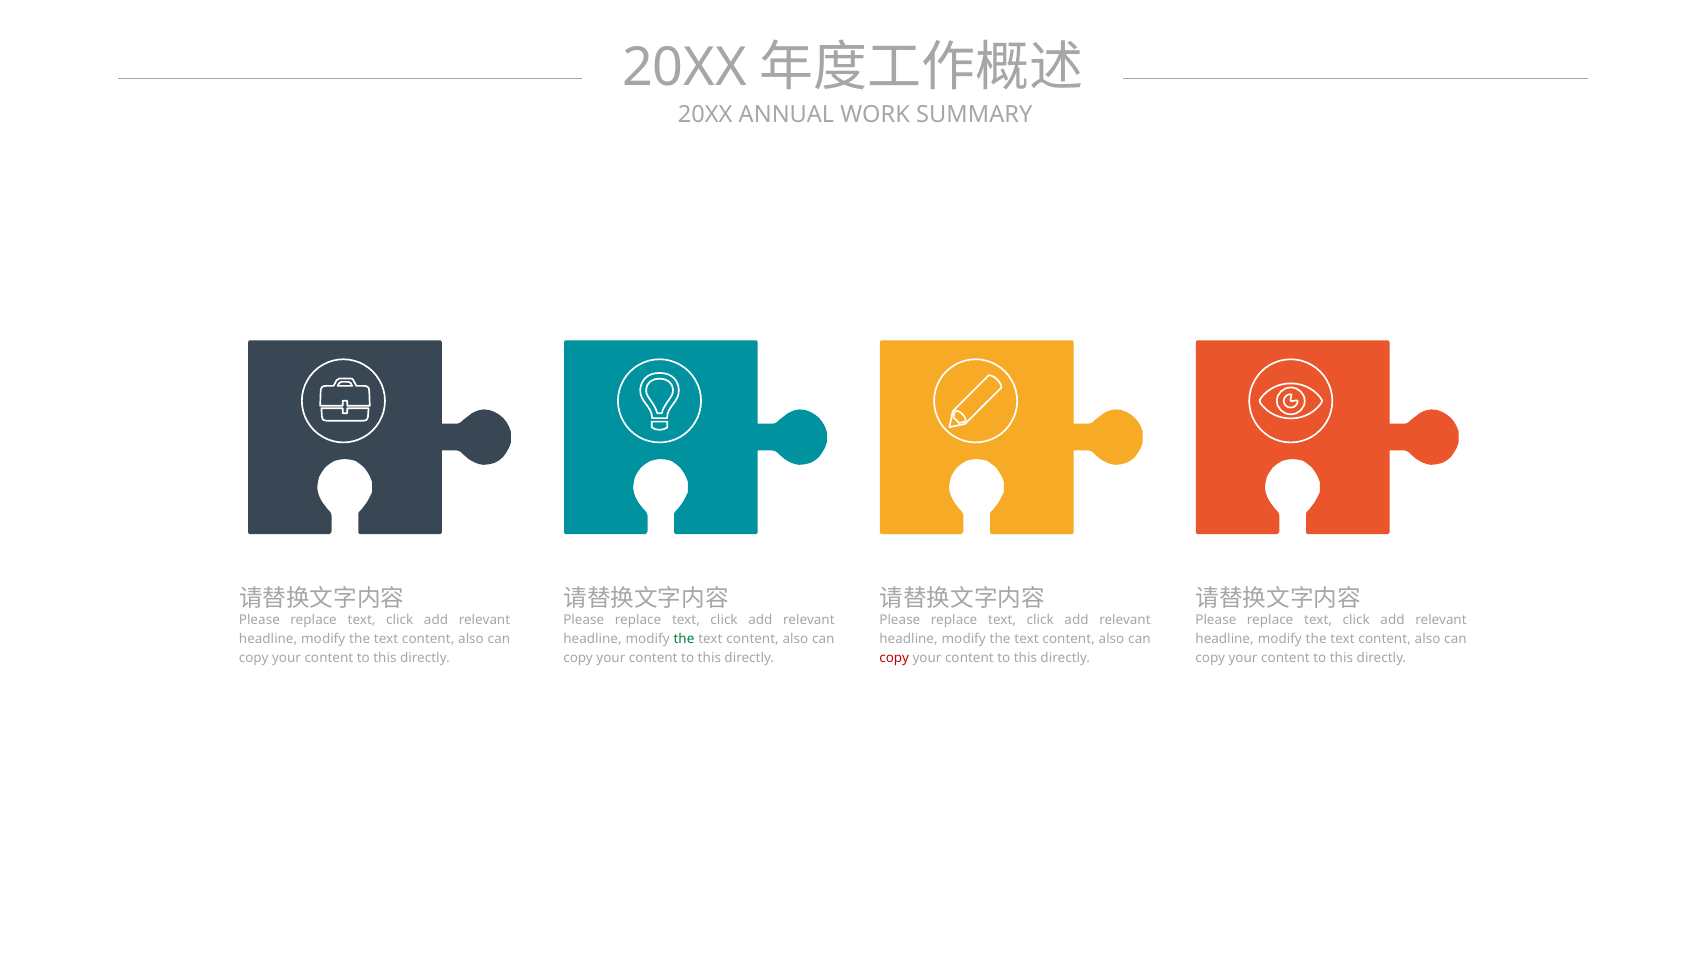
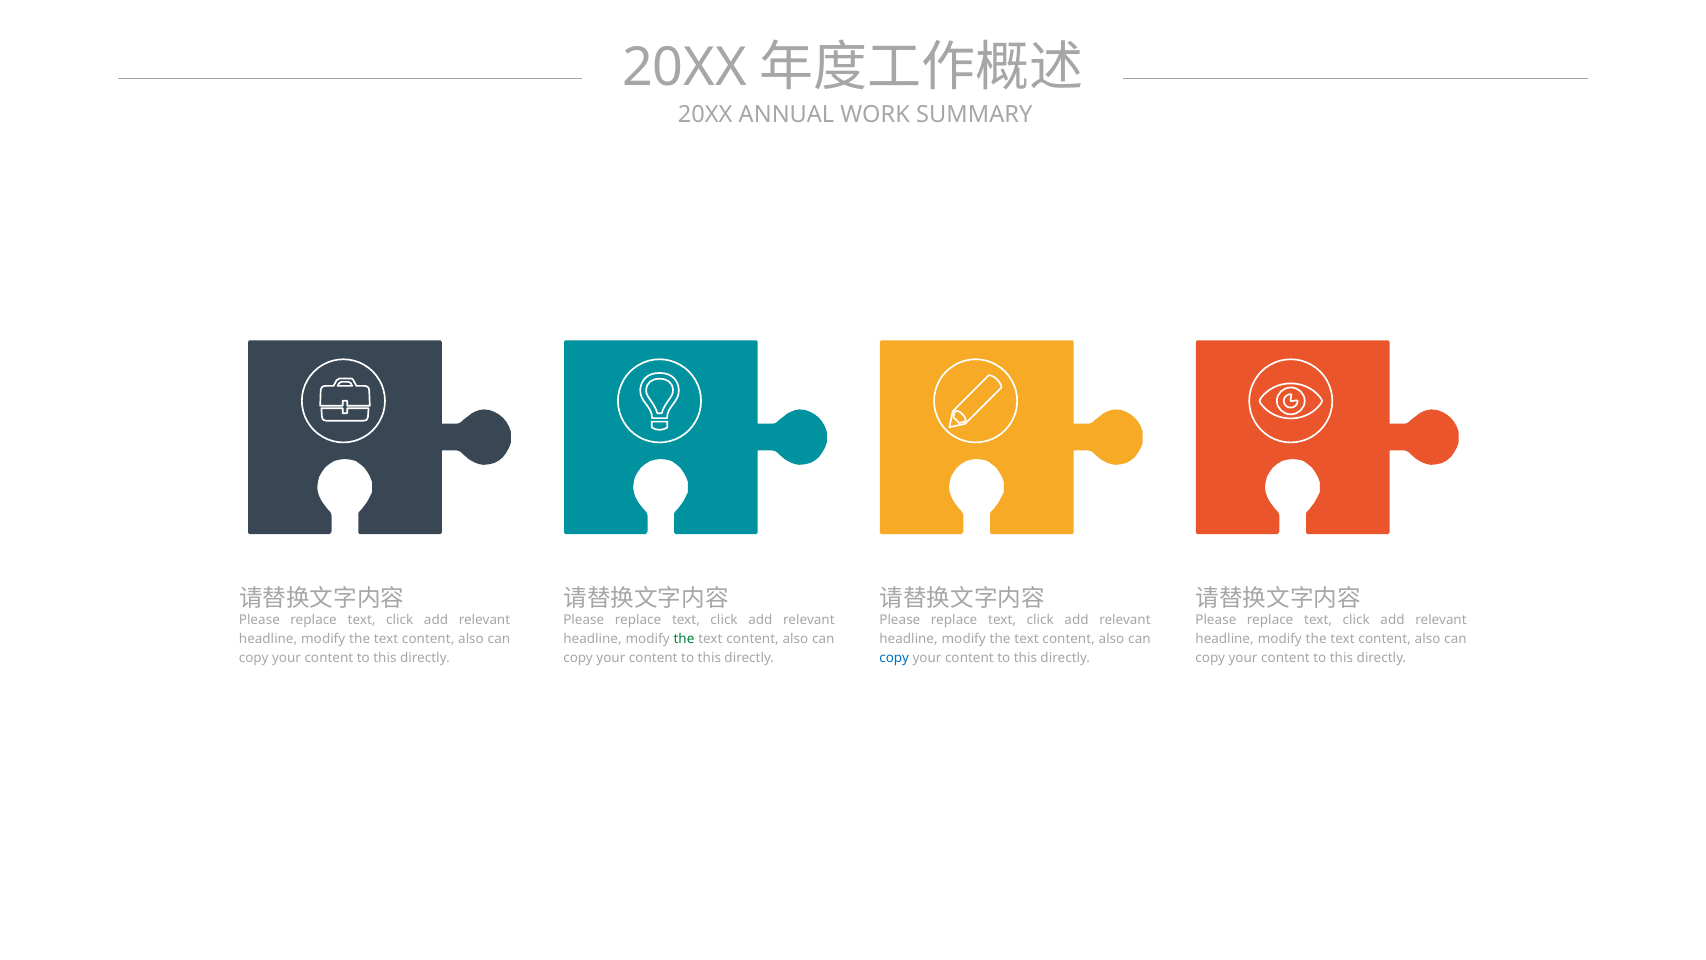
copy colour: red -> blue (894, 658)
